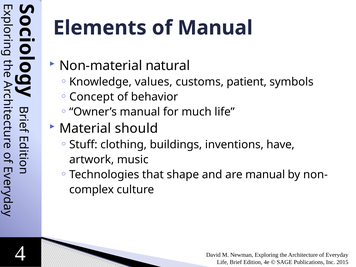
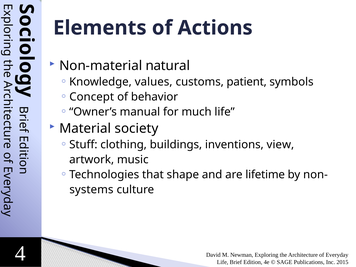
of Manual: Manual -> Actions (215, 28)
should: should -> society (136, 128)
have: have -> view (280, 145)
are manual: manual -> lifetime (265, 175)
complex: complex -> systems (91, 190)
